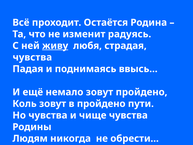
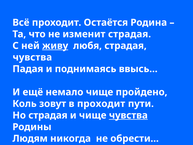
изменит радуясь: радуясь -> страдая (130, 34)
немало зовут: зовут -> чище (100, 92)
в пройдено: пройдено -> проходит (101, 104)
Но чувства: чувства -> страдая (48, 115)
чувства underline: none -> present (128, 115)
